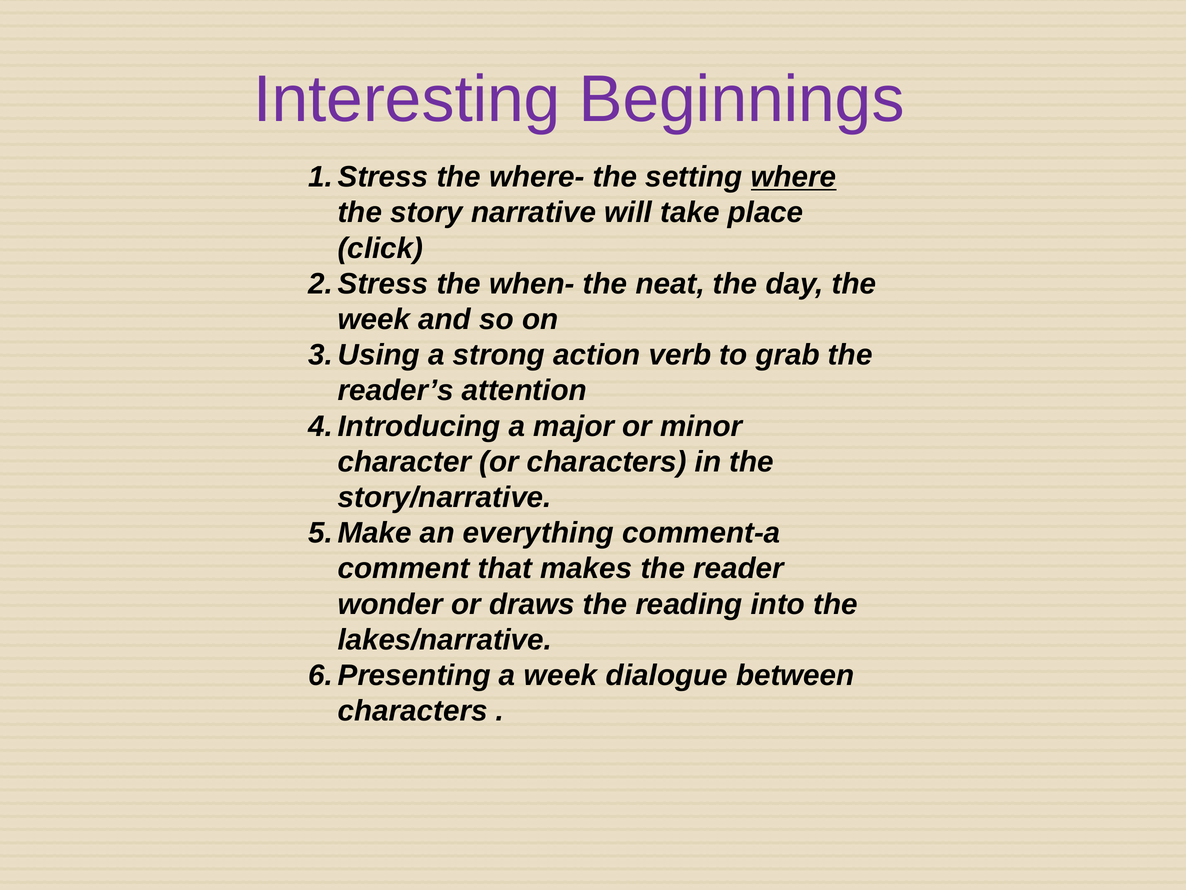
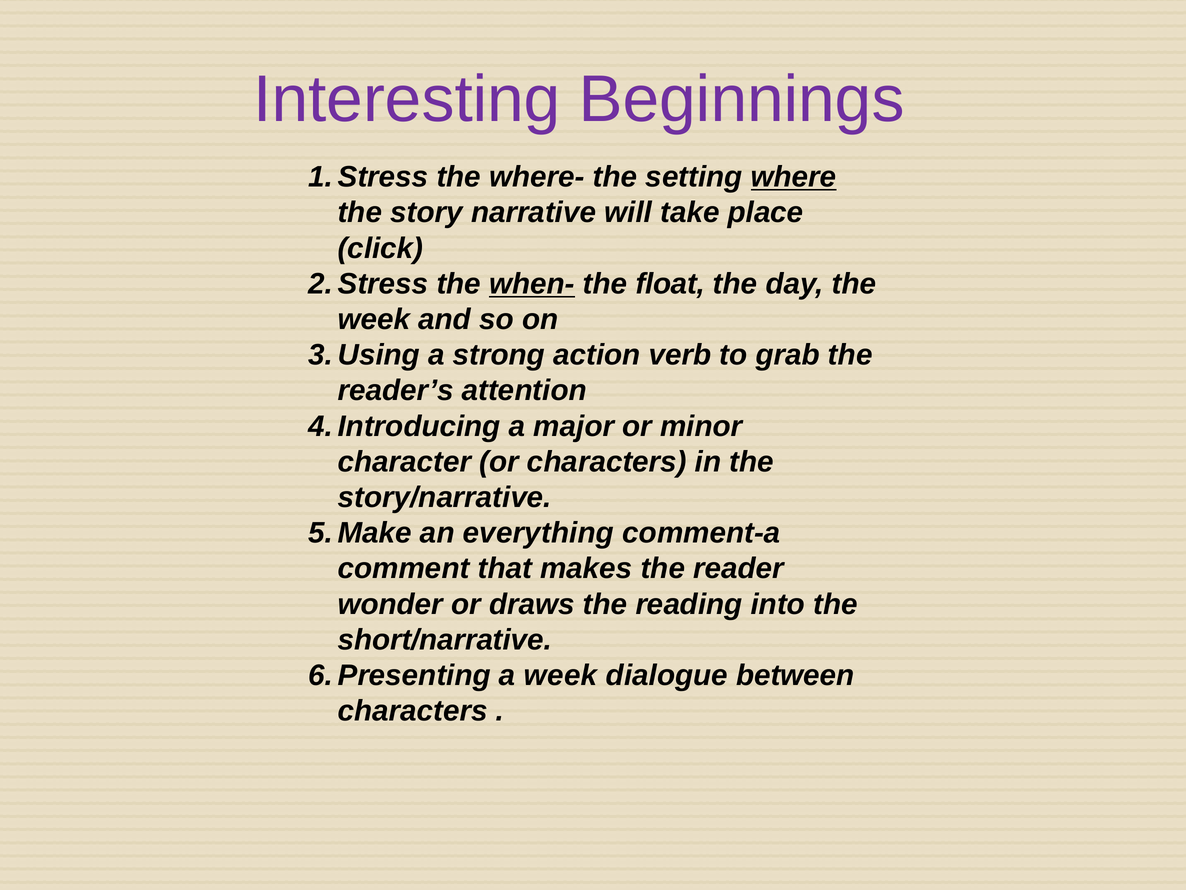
when- underline: none -> present (532, 284)
neat: neat -> float (670, 284)
lakes/narrative: lakes/narrative -> short/narrative (445, 640)
